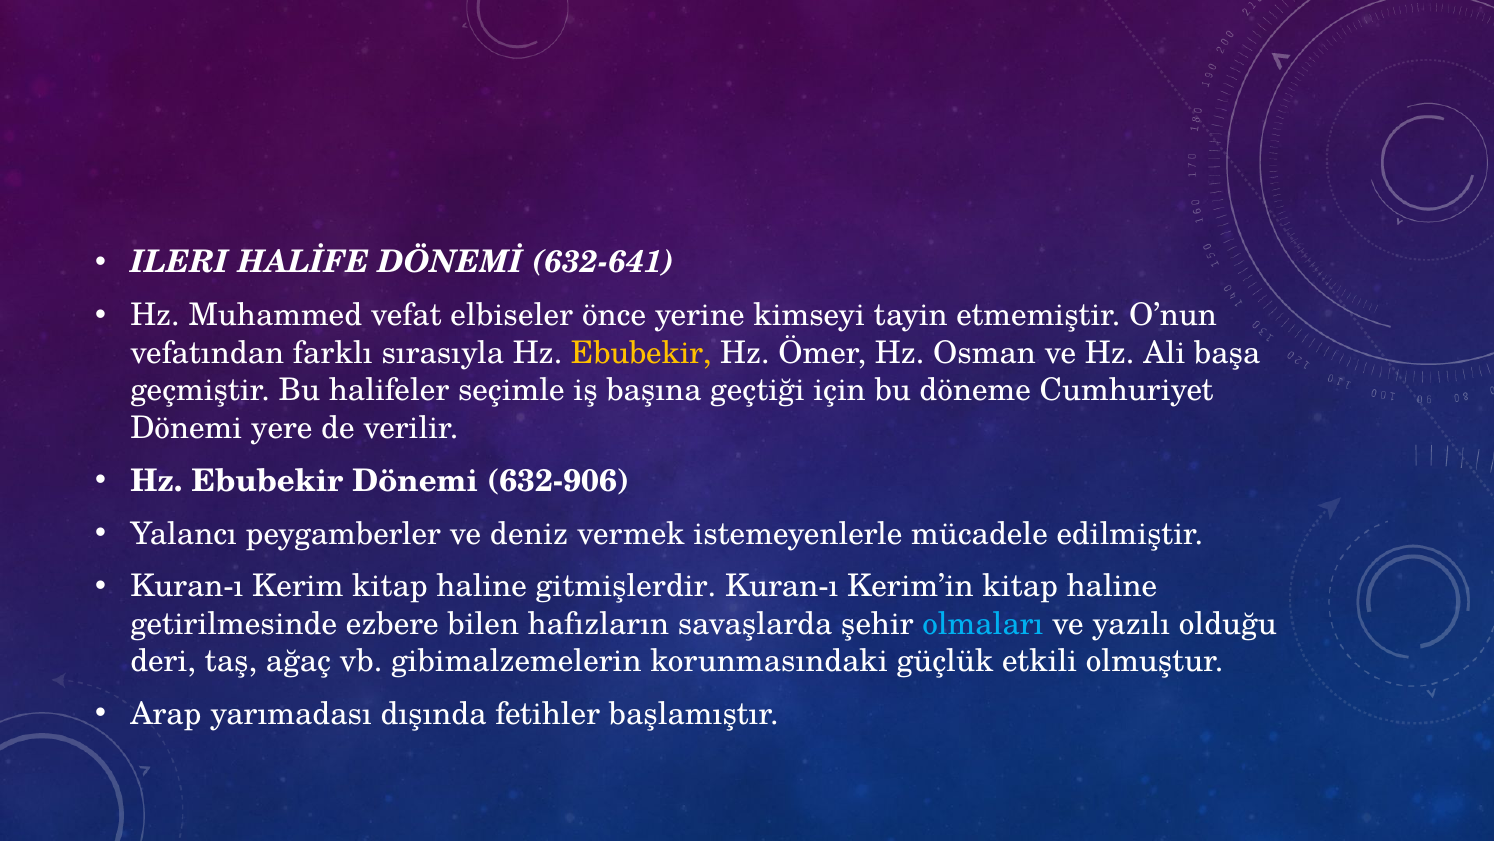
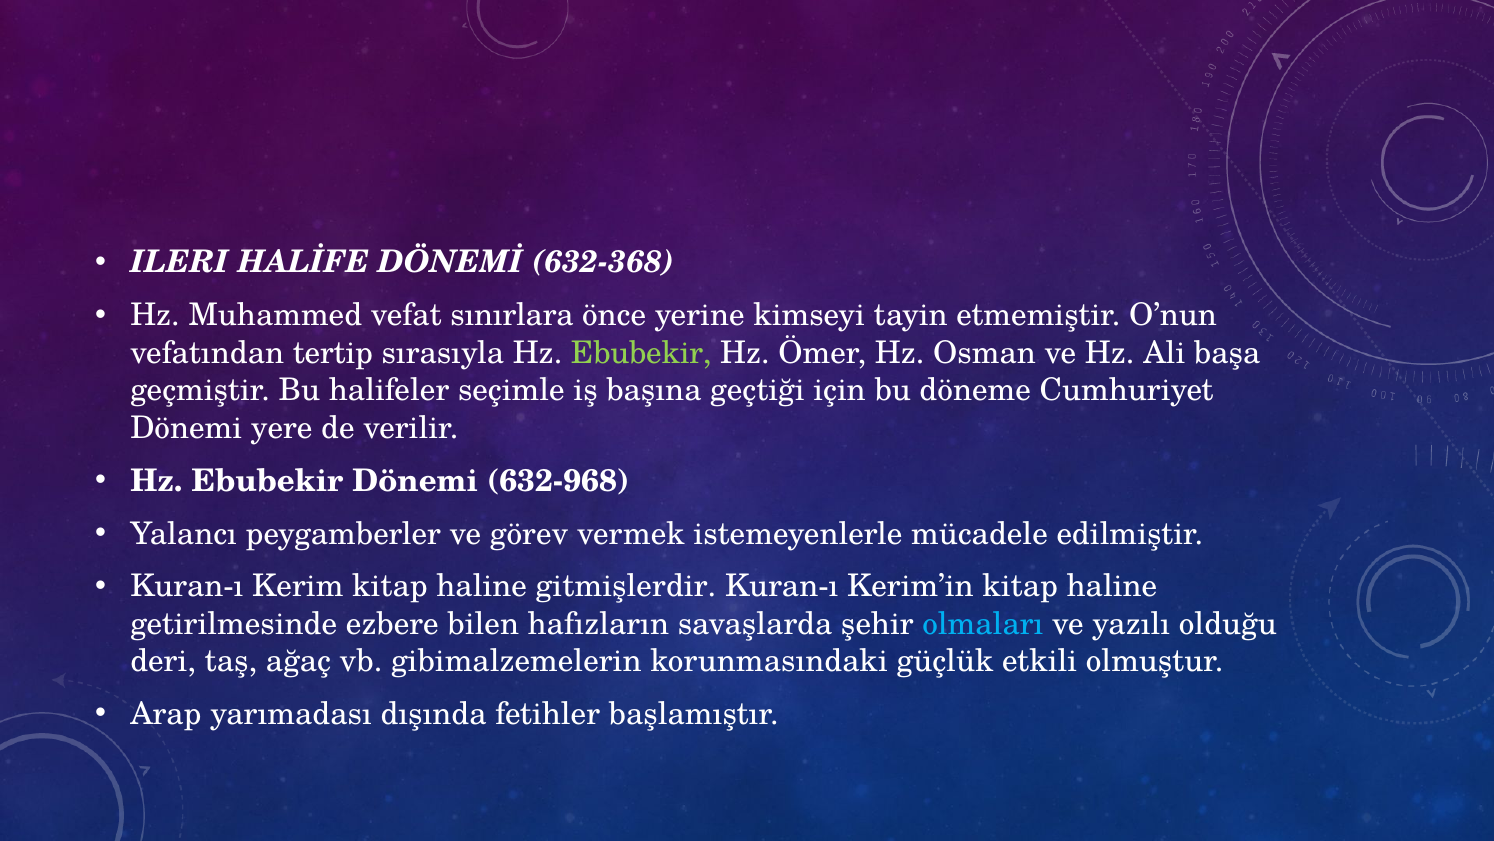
632-641: 632-641 -> 632-368 (603, 262)
elbiseler: elbiseler -> sınırlara (512, 315)
farklı: farklı -> tertip (333, 353)
Ebubekir colour: yellow -> light green (641, 353)
632-906: 632-906 -> 632-968 (558, 480)
deniz: deniz -> görev (529, 533)
